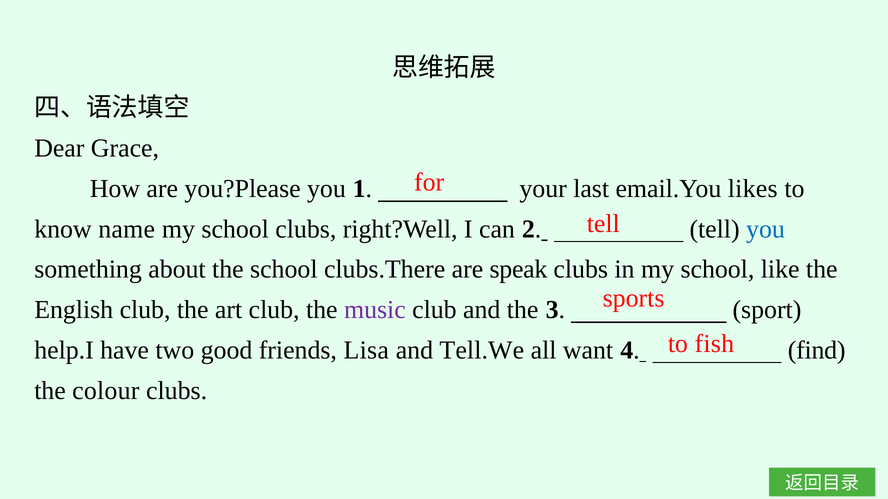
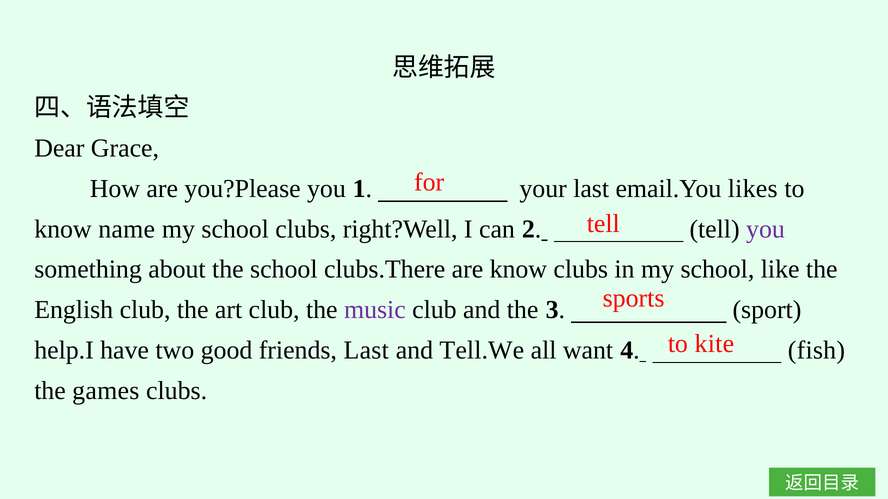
you colour: blue -> purple (766, 229)
are speak: speak -> know (518, 270)
fish: fish -> kite (714, 344)
friends Lisa: Lisa -> Last (366, 350)
find: find -> fish (816, 350)
colour: colour -> games (106, 391)
